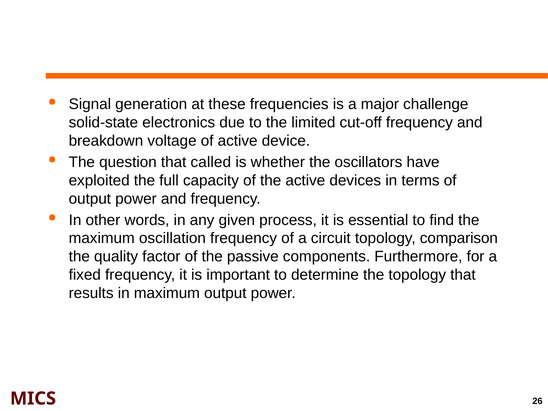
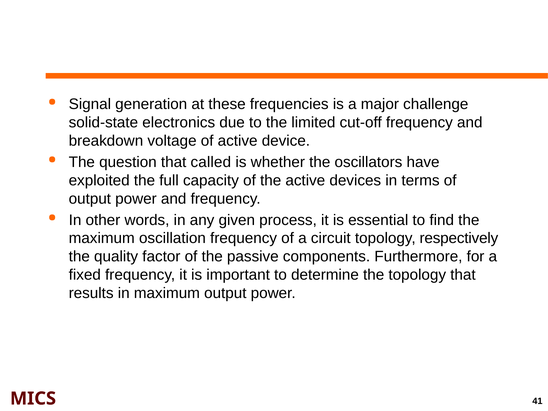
comparison: comparison -> respectively (459, 238)
26: 26 -> 41 (537, 401)
